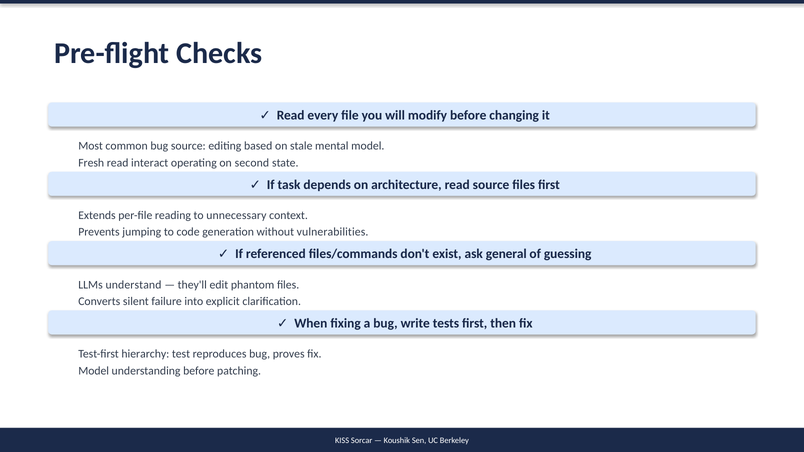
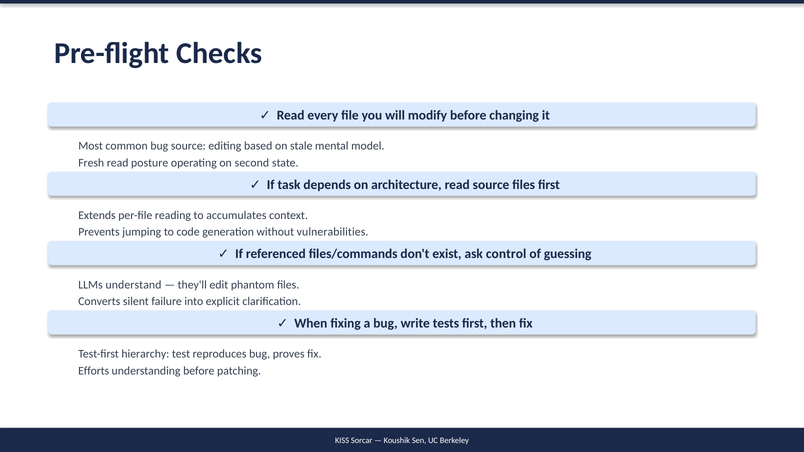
interact: interact -> posture (150, 163)
unnecessary: unnecessary -> accumulates (236, 215)
general: general -> control (506, 254)
Model: Model -> Efforts (94, 371)
